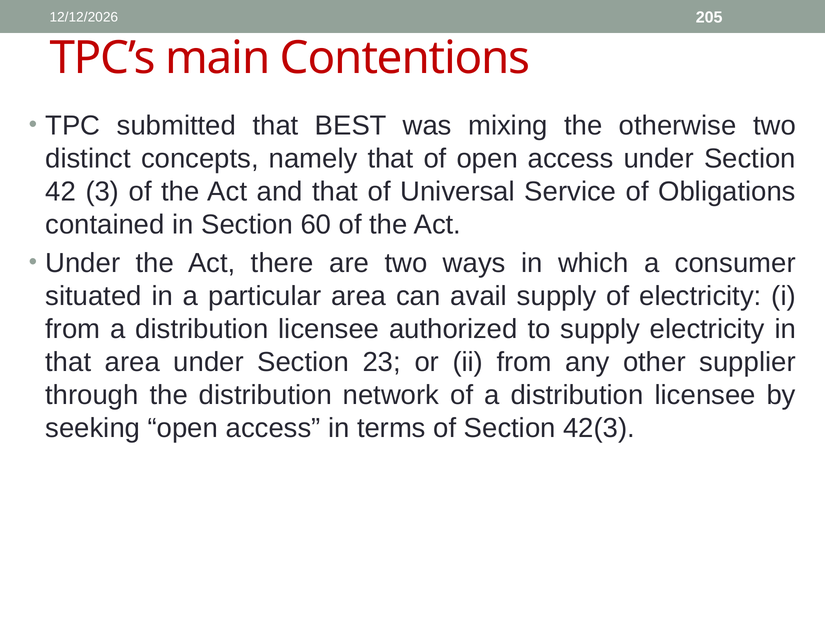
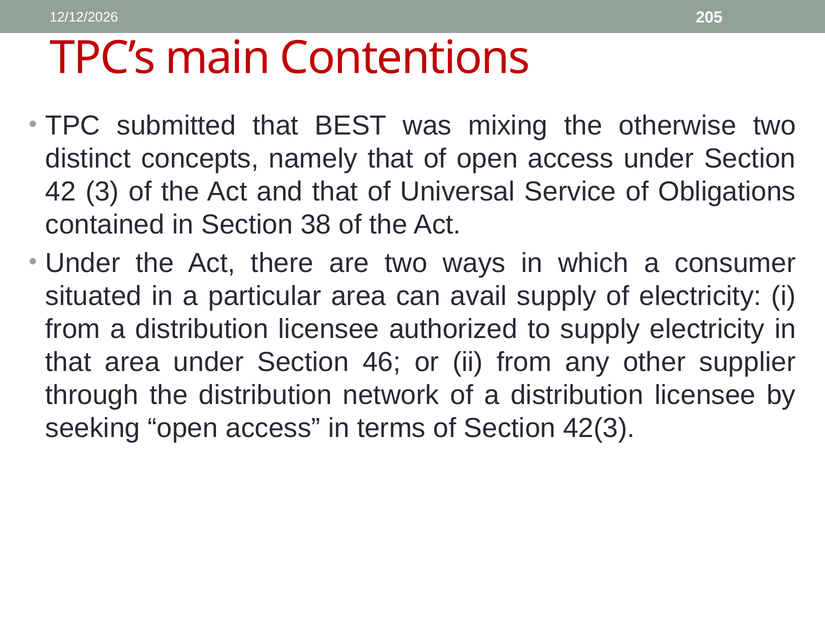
60: 60 -> 38 (316, 225)
23: 23 -> 46 (382, 362)
